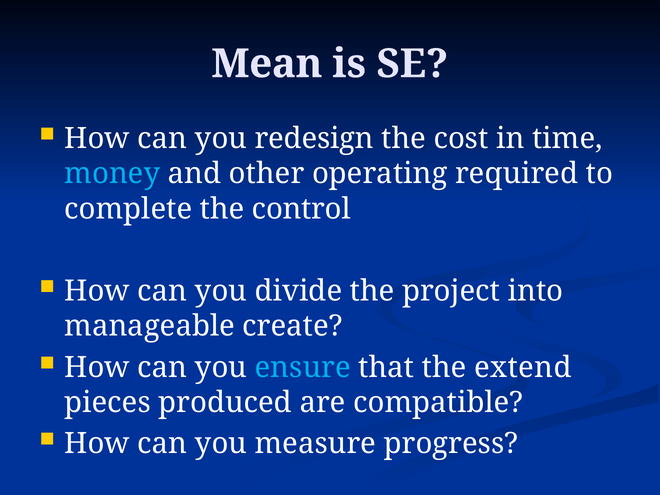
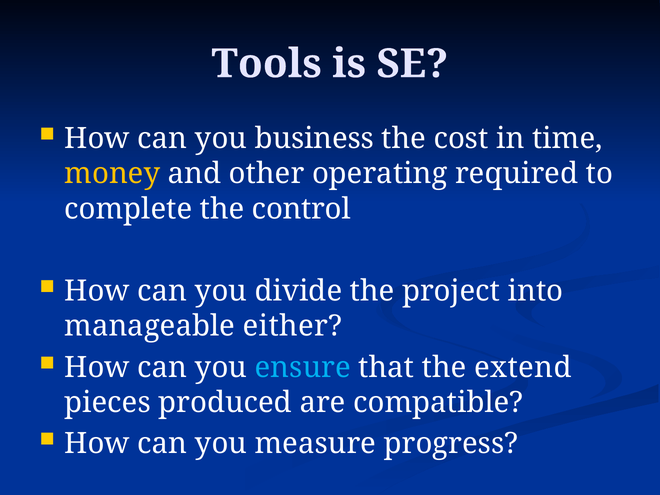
Mean: Mean -> Tools (267, 64)
redesign: redesign -> business (314, 138)
money colour: light blue -> yellow (112, 174)
create: create -> either (293, 326)
